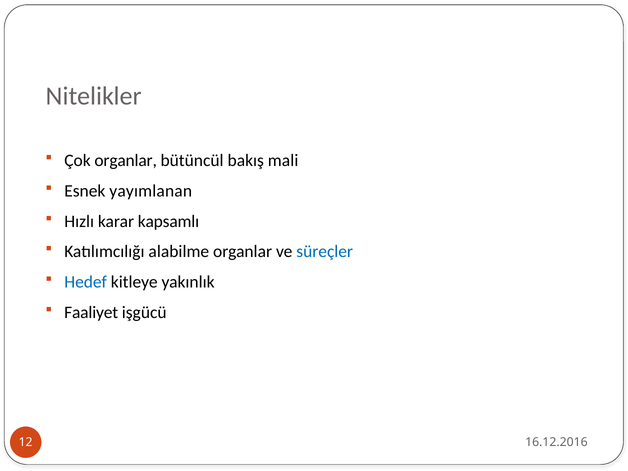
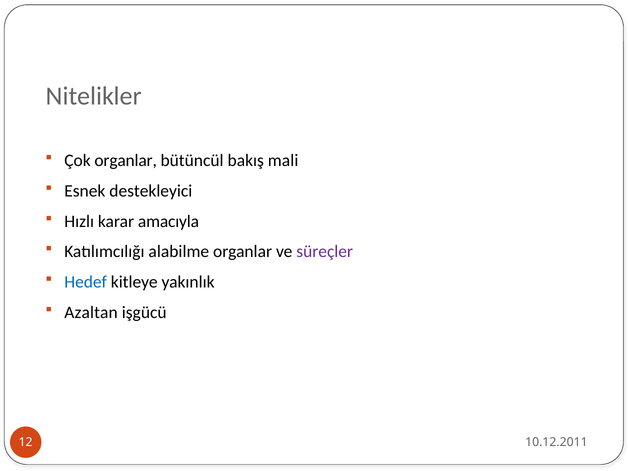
yayımlanan: yayımlanan -> destekleyici (151, 191)
kapsamlı: kapsamlı -> amacıyla (168, 221)
süreçler colour: blue -> purple (325, 252)
Faaliyet: Faaliyet -> Azaltan (91, 312)
16.12.2016: 16.12.2016 -> 10.12.2011 (556, 442)
